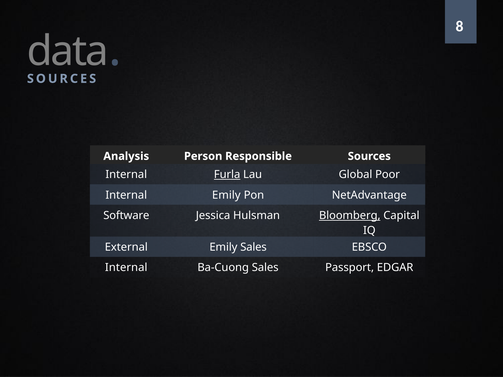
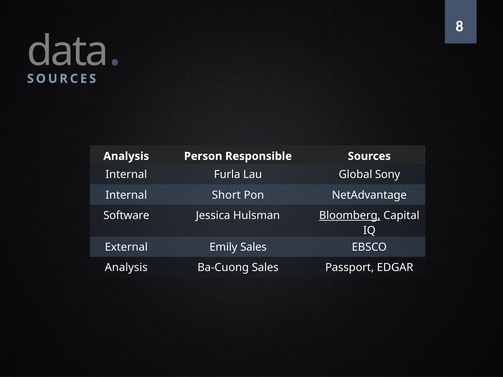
Furla underline: present -> none (227, 175)
Poor: Poor -> Sony (388, 175)
Internal Emily: Emily -> Short (226, 195)
Internal: Internal -> Analysis (126, 268)
